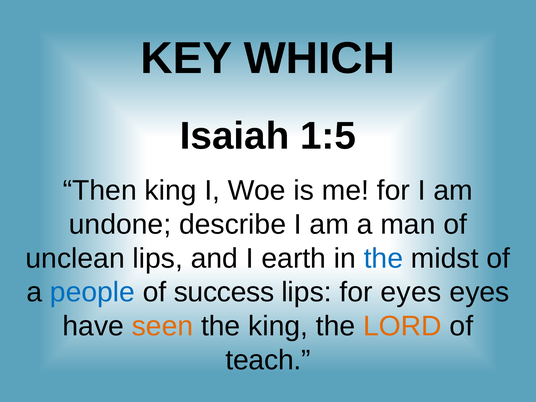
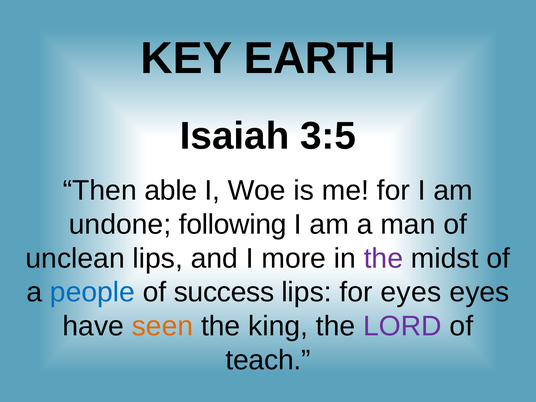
WHICH: WHICH -> EARTH (320, 58)
1:5: 1:5 -> 3:5 (328, 136)
Then king: king -> able (171, 190)
describe: describe -> following (233, 224)
earth: earth -> more (294, 258)
the colour: blue -> purple (383, 258)
LORD colour: orange -> purple (402, 326)
